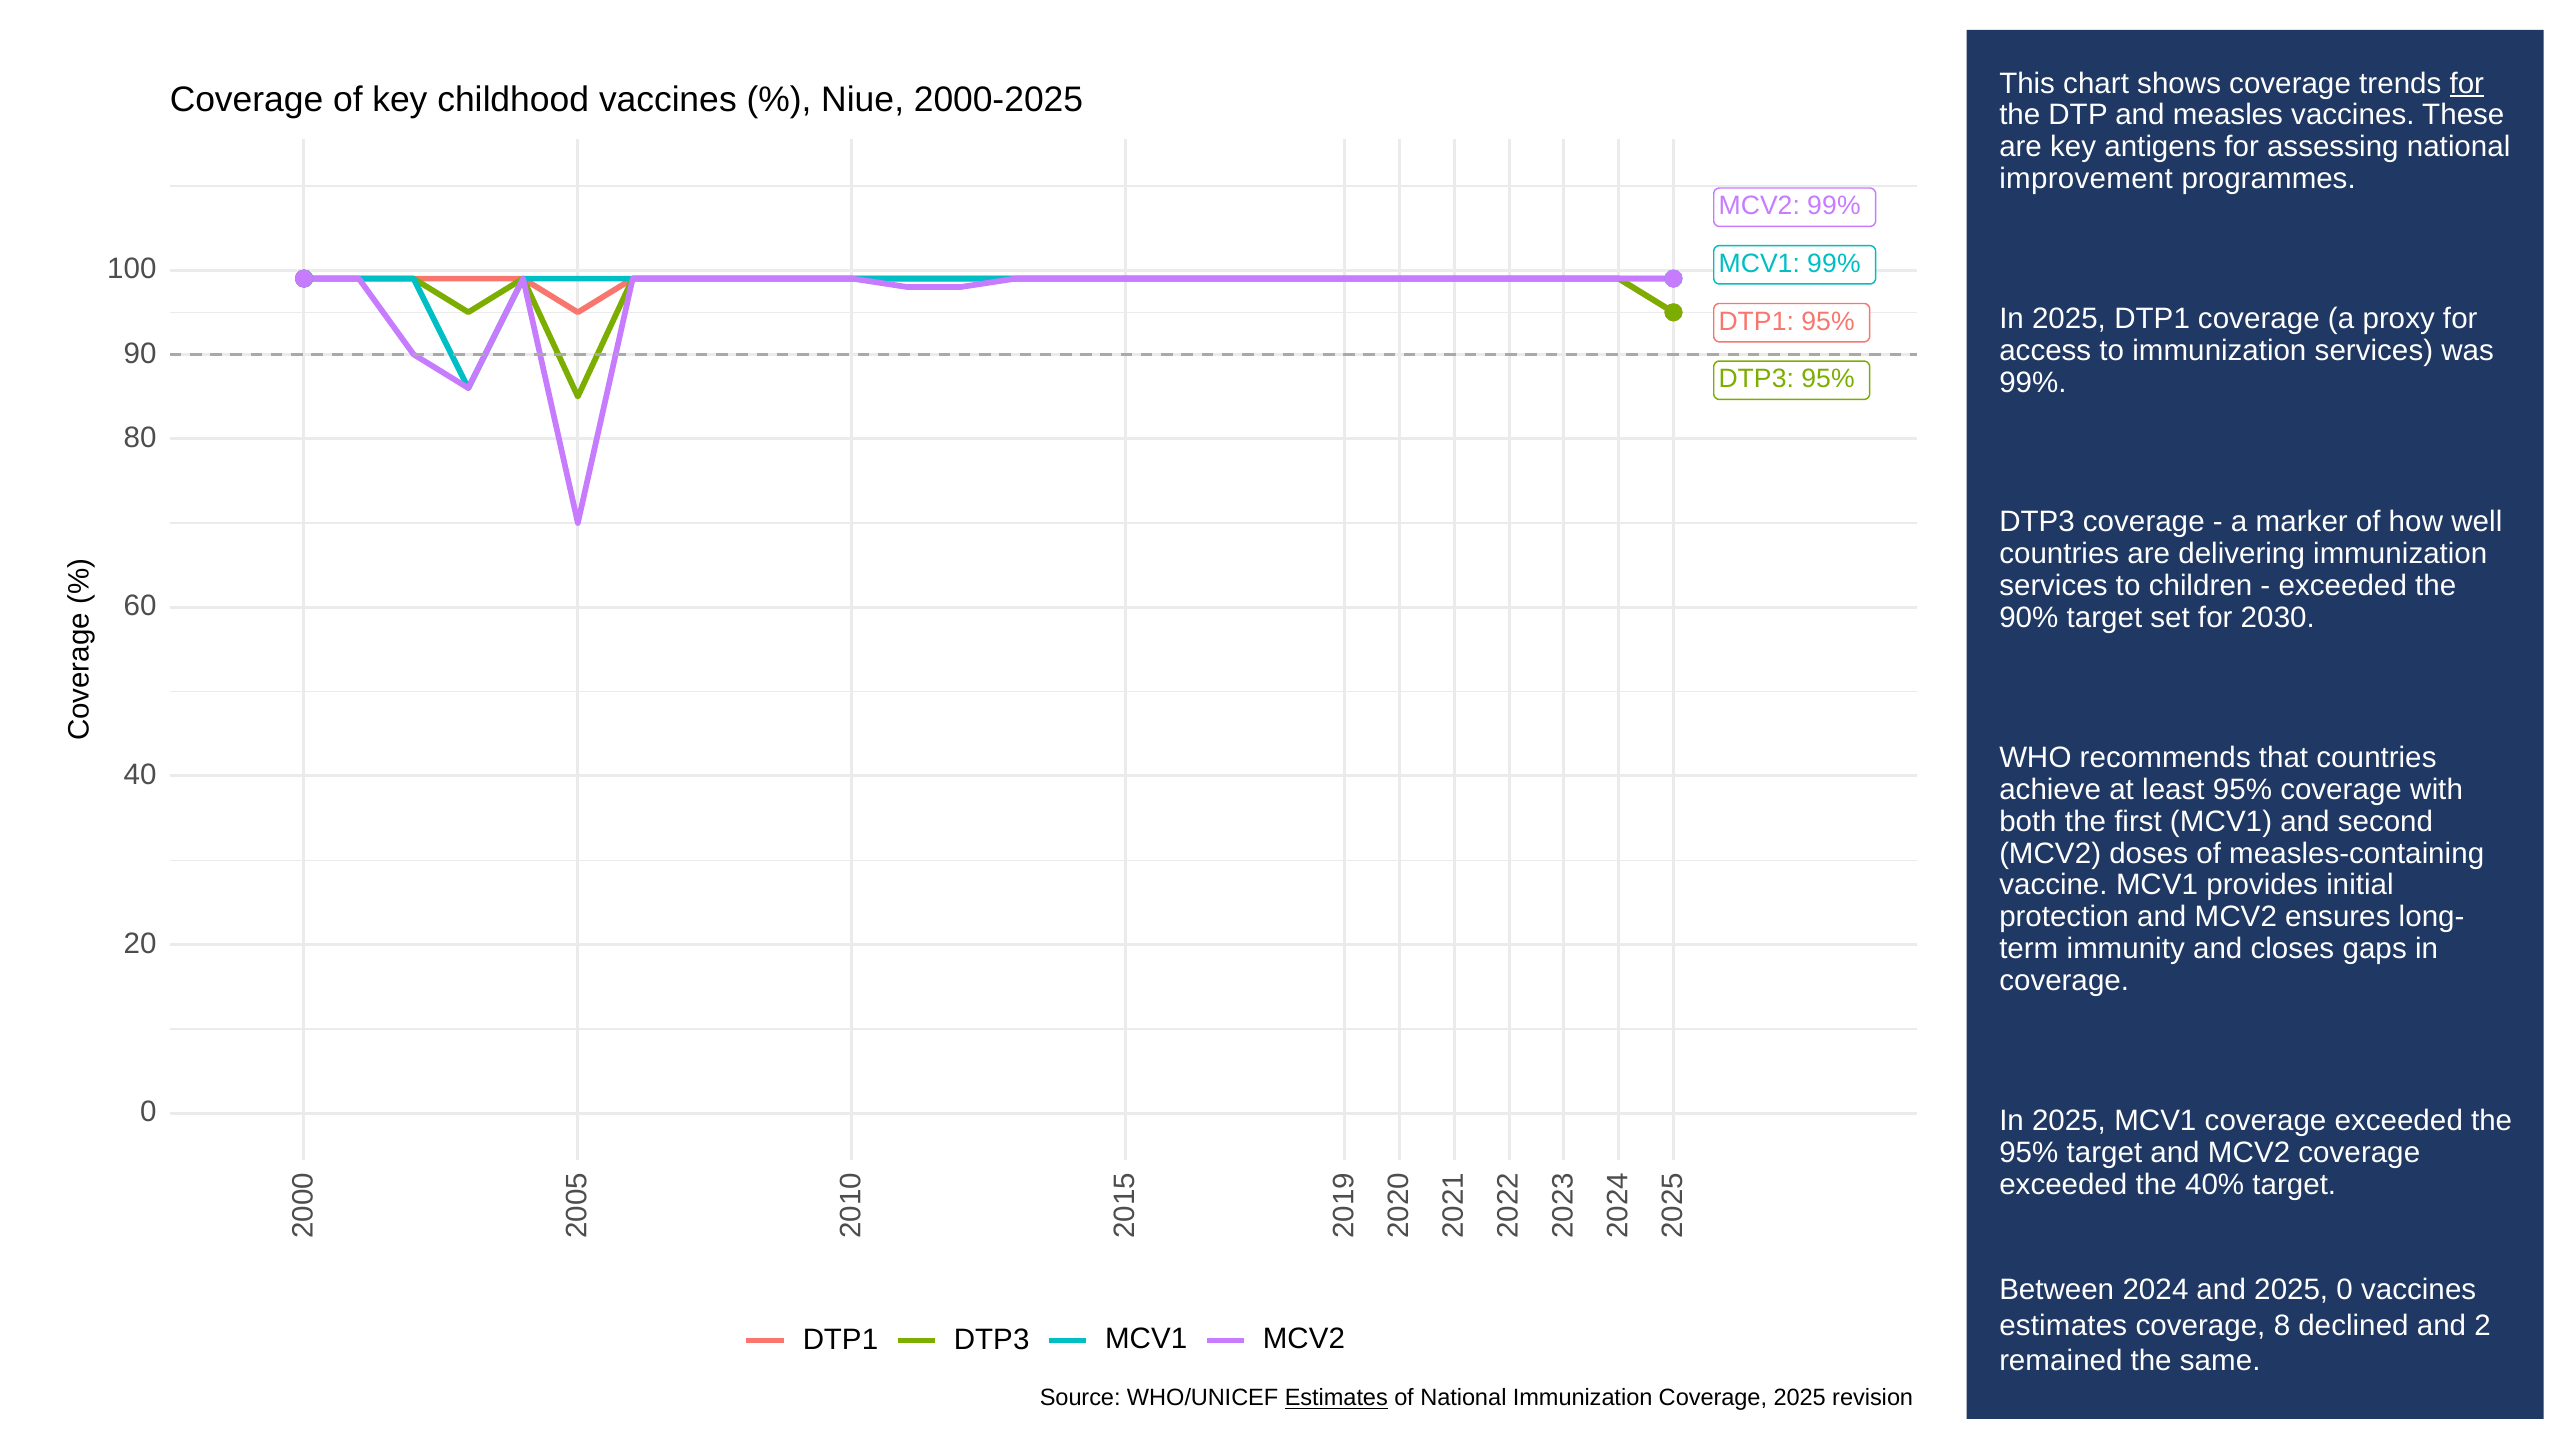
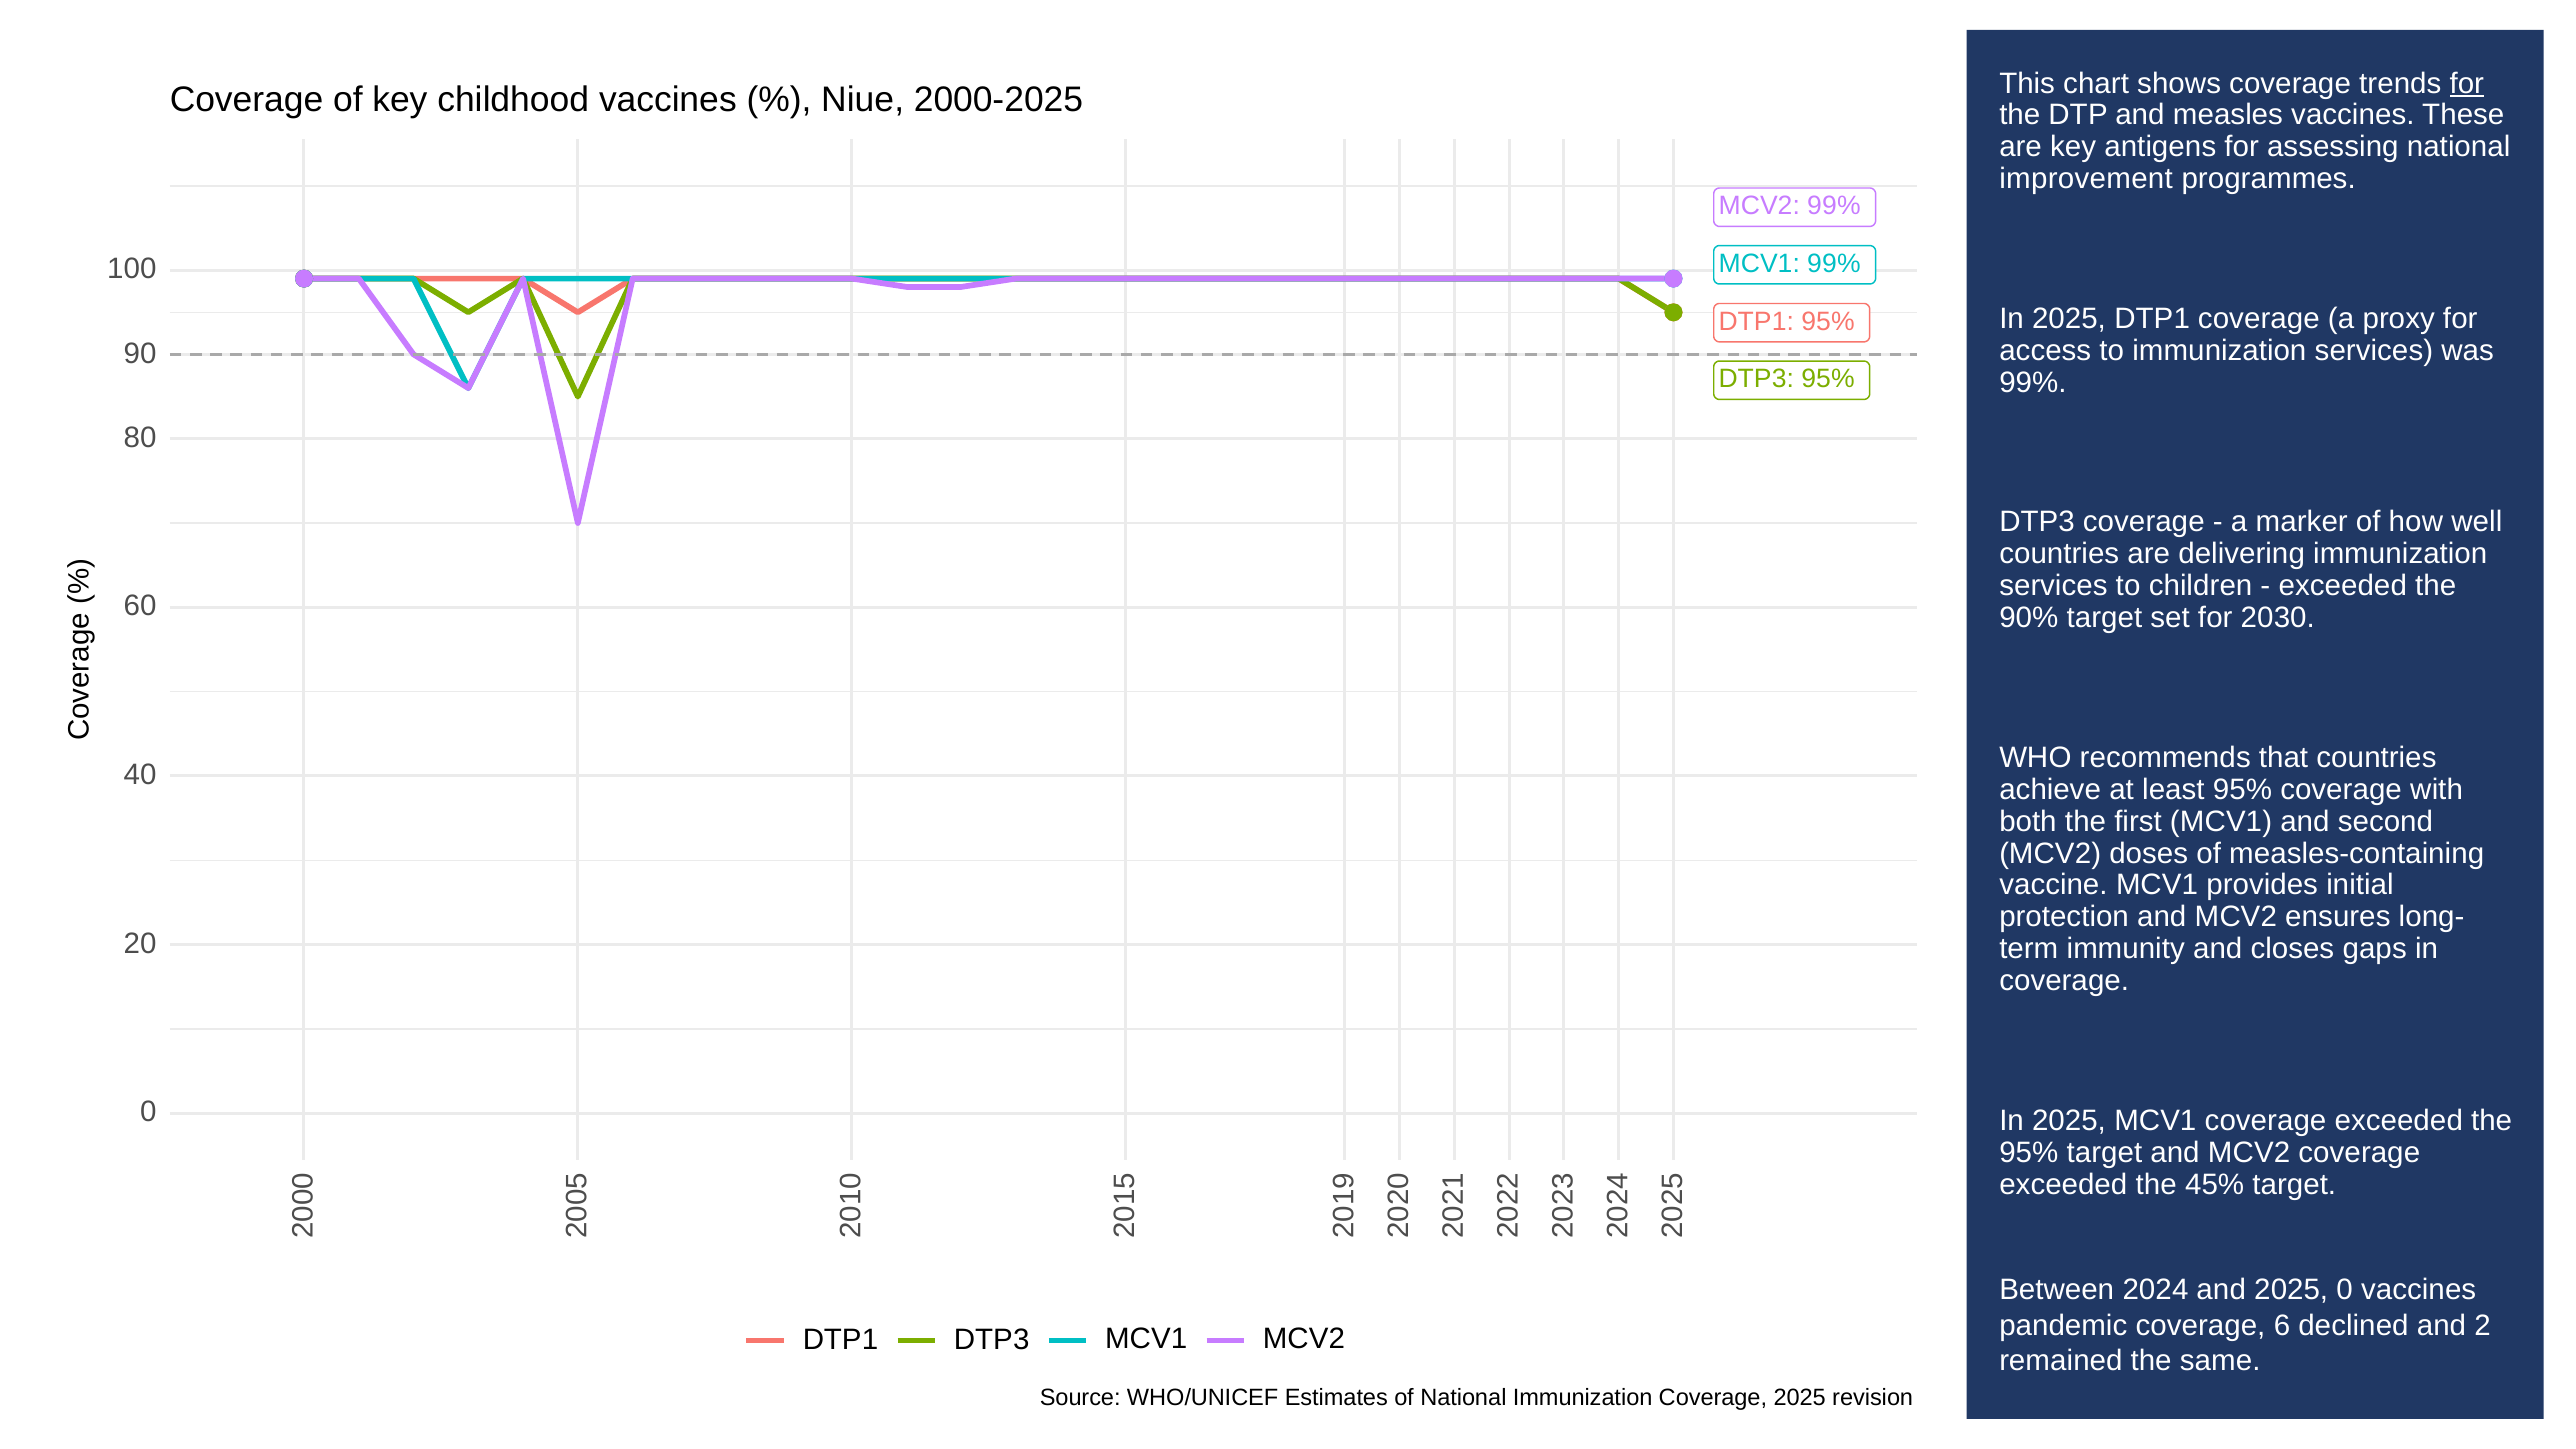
40%: 40% -> 45% (2215, 1184)
estimates: estimates -> pandemic (2063, 1325)
8: 8 -> 6 (2282, 1325)
Estimates underline: present -> none (1336, 1398)
